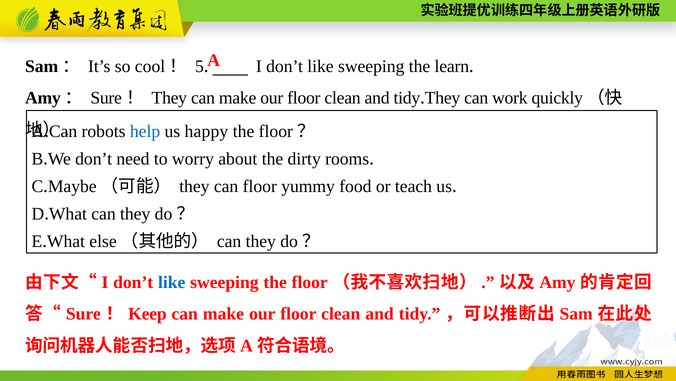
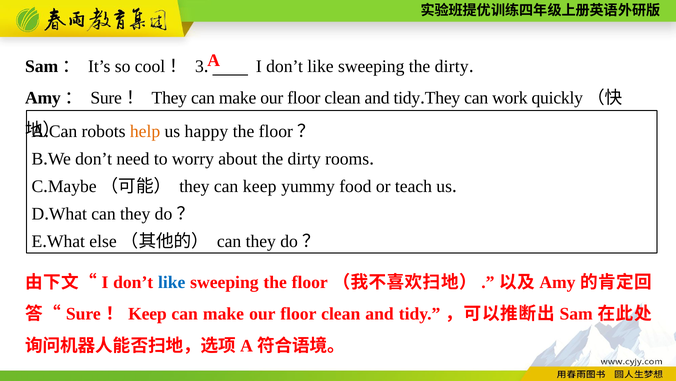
5: 5 -> 3 (199, 66)
sweeping the learn: learn -> dirty (452, 66)
help colour: blue -> orange (145, 131)
can floor: floor -> keep (260, 186)
